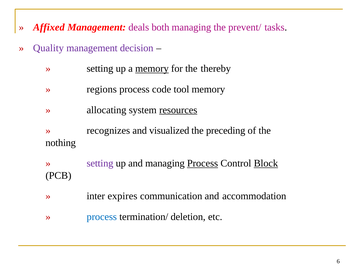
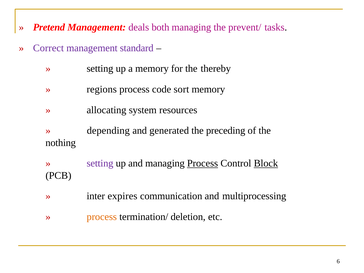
Affixed: Affixed -> Pretend (49, 27)
Quality: Quality -> Correct (48, 48)
decision: decision -> standard (137, 48)
memory underline: present -> none (152, 69)
tool: tool -> sort (181, 89)
resources underline: present -> none (178, 110)
recognizes: recognizes -> depending (108, 131)
visualized: visualized -> generated (169, 131)
accommodation: accommodation -> multiprocessing (254, 196)
process colour: blue -> orange (102, 217)
